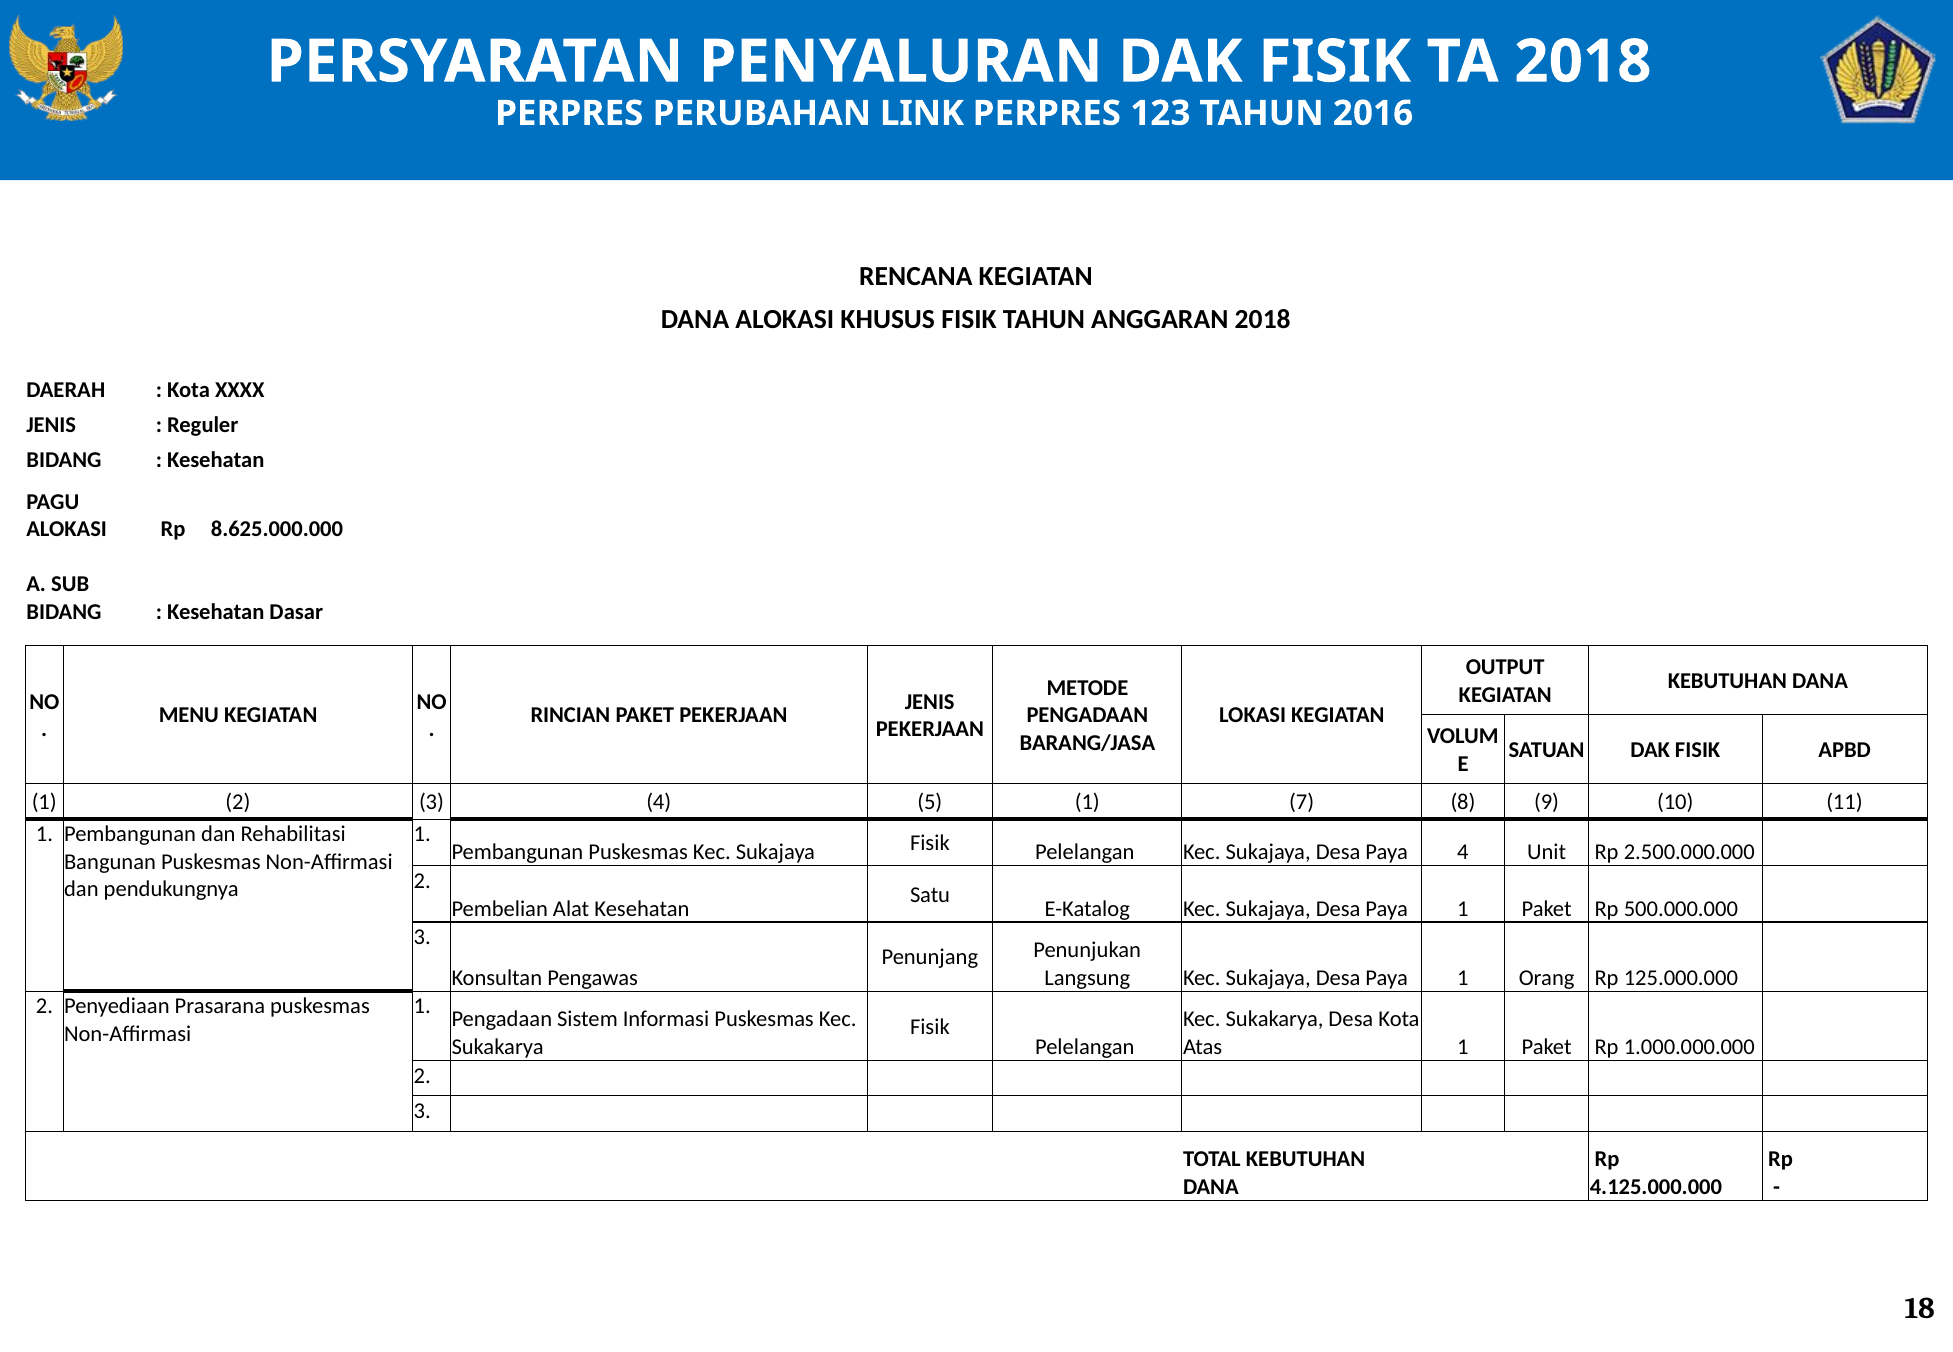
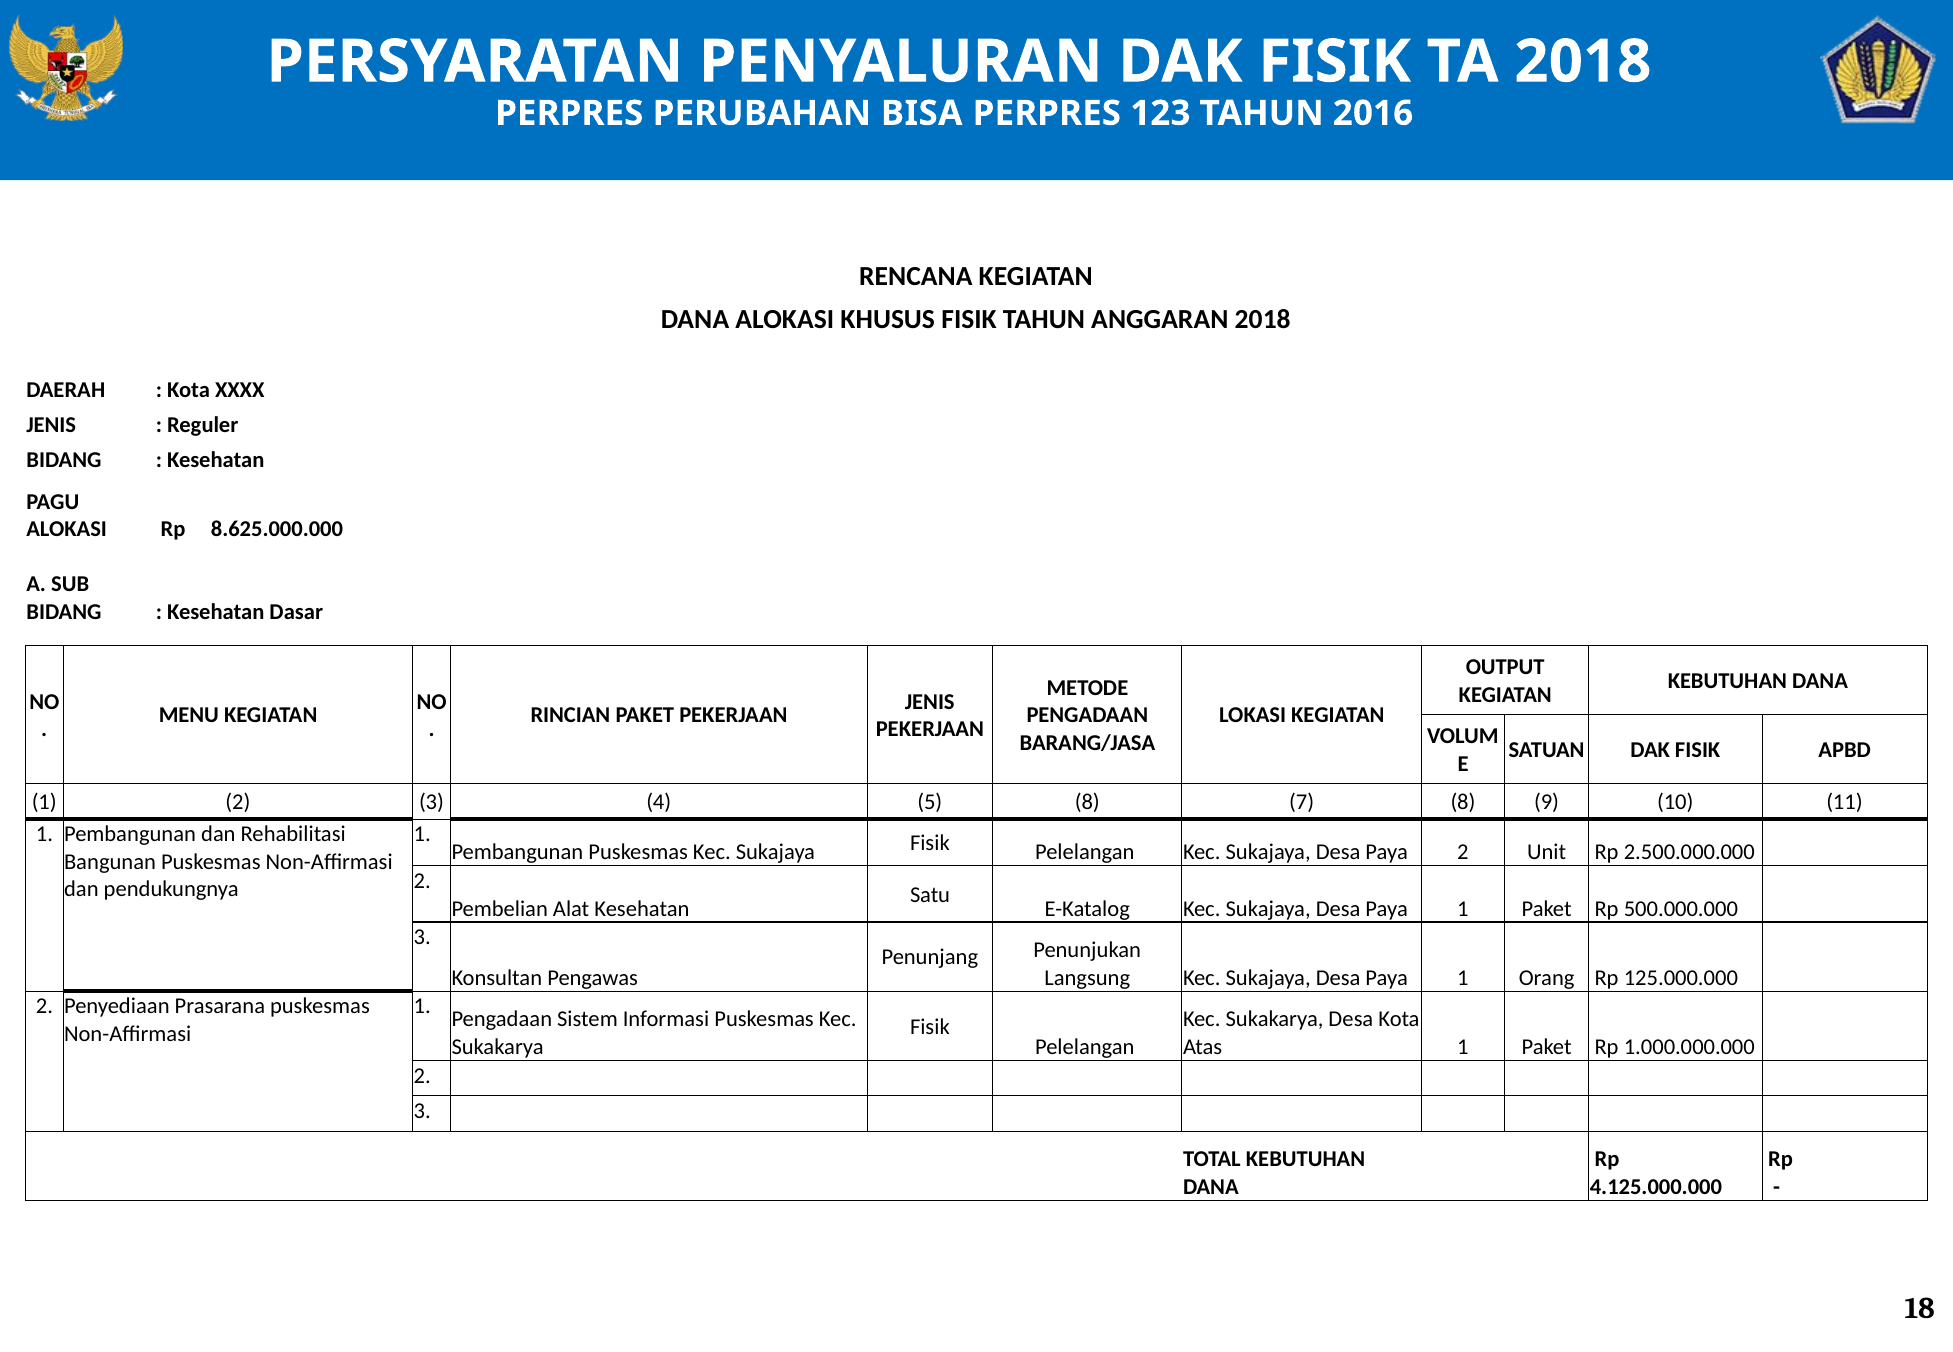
LINK: LINK -> BISA (922, 113)
5 1: 1 -> 8 (1087, 802)
Paya 4: 4 -> 2 (1463, 852)
